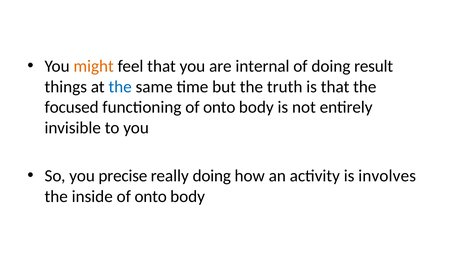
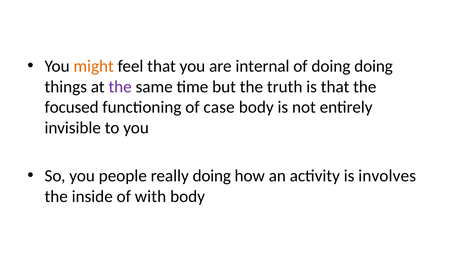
doing result: result -> doing (374, 66)
the colour: blue -> purple (120, 87)
functioning of onto: onto -> case (219, 107)
precise: precise -> people (123, 176)
inside of onto: onto -> with (150, 197)
